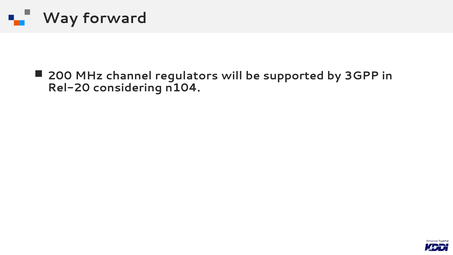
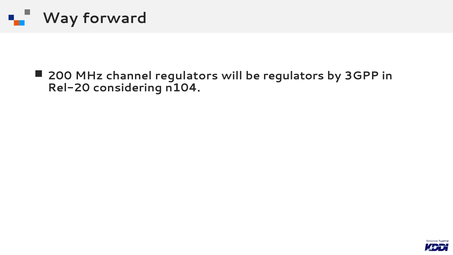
be supported: supported -> regulators (294, 76)
